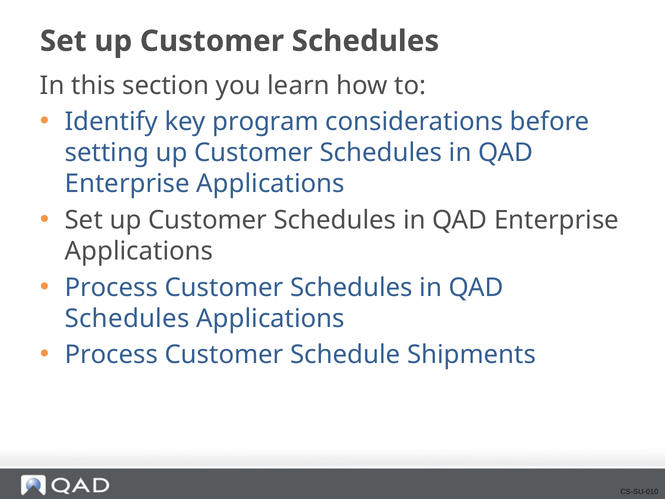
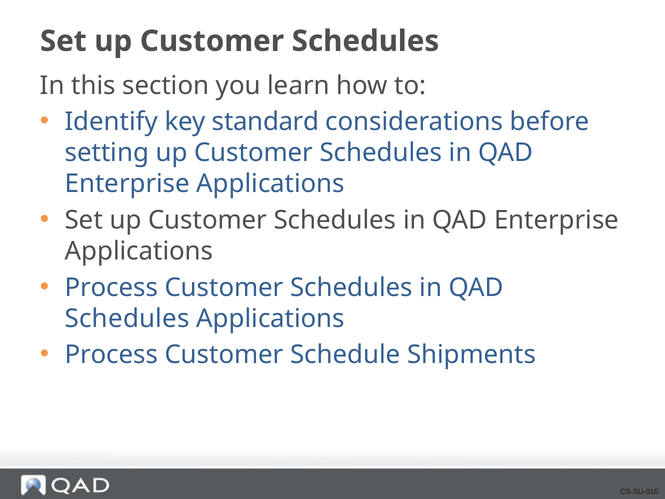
program: program -> standard (266, 122)
